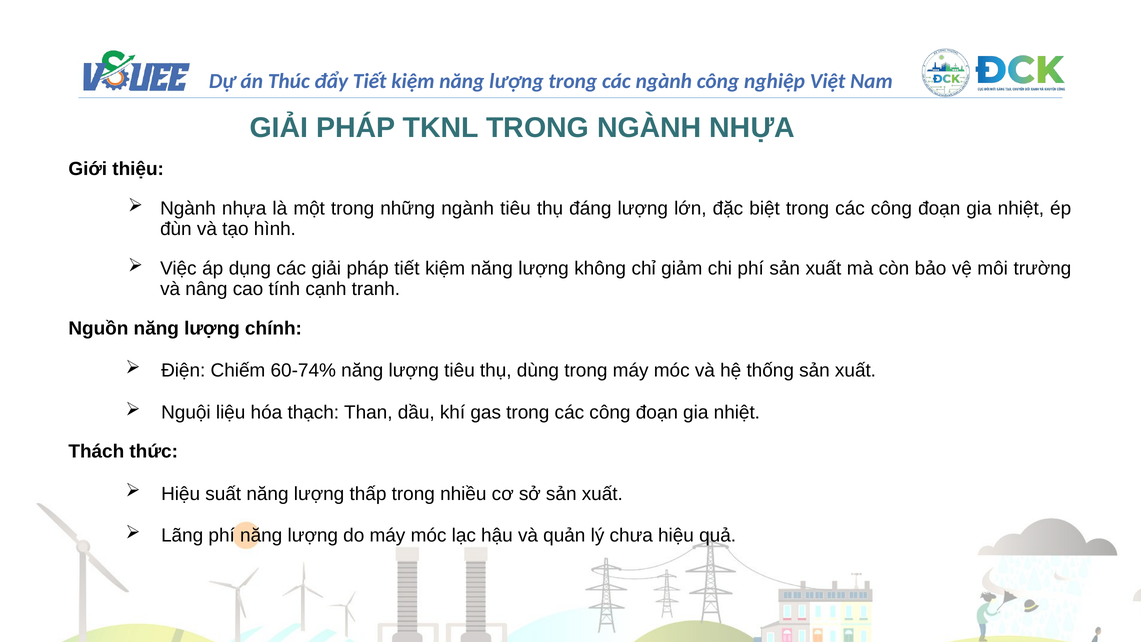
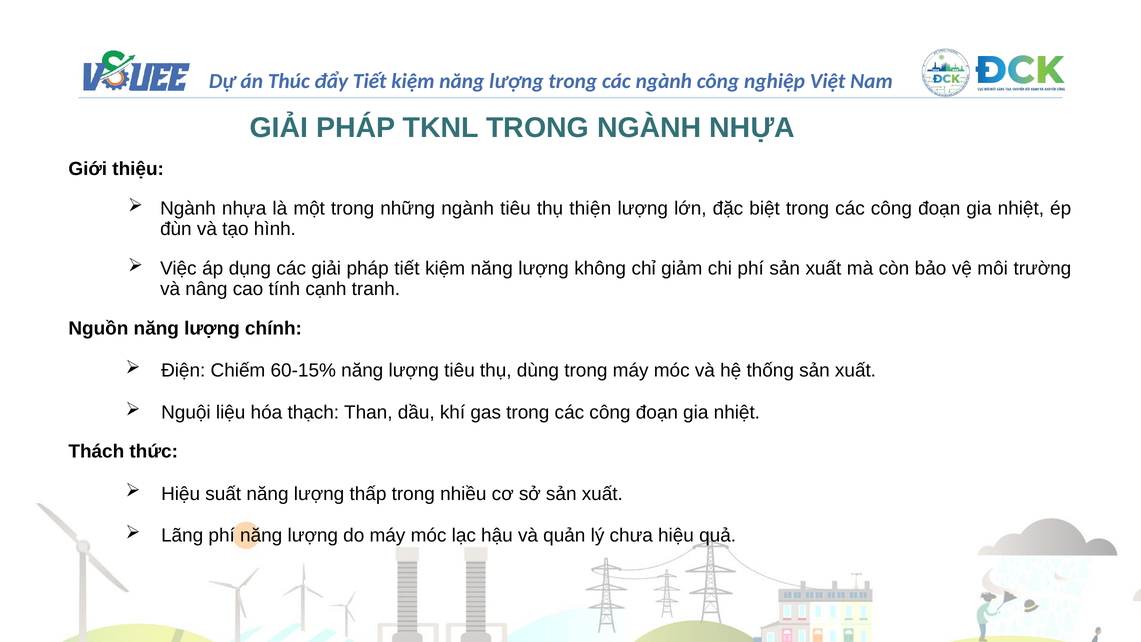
đáng: đáng -> thiện (590, 208)
60-74%: 60-74% -> 60-15% (303, 370)
